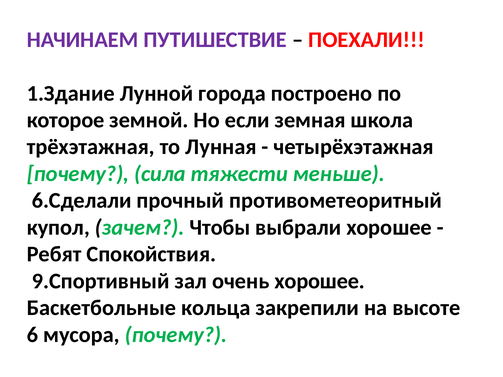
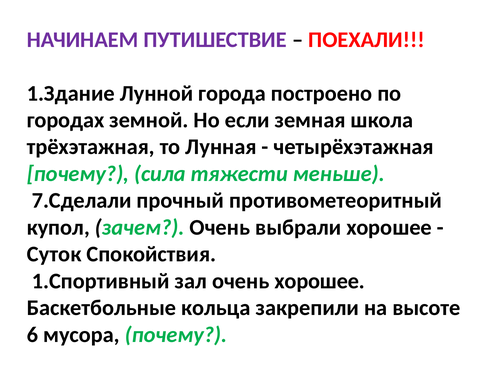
которое: которое -> городах (65, 120)
6.Сделали: 6.Сделали -> 7.Сделали (82, 201)
зачем Чтобы: Чтобы -> Очень (220, 228)
Ребят: Ребят -> Суток (54, 254)
9.Спортивный: 9.Спортивный -> 1.Спортивный (101, 281)
